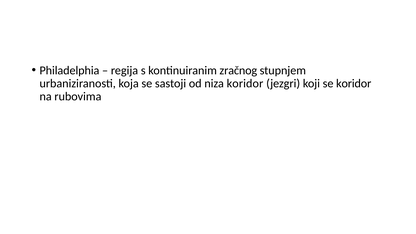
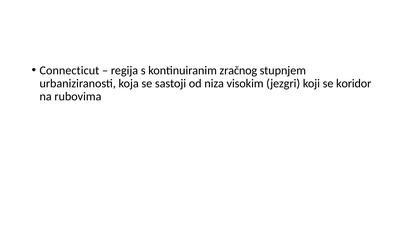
Philadelphia: Philadelphia -> Connecticut (69, 70)
niza koridor: koridor -> visokim (245, 83)
